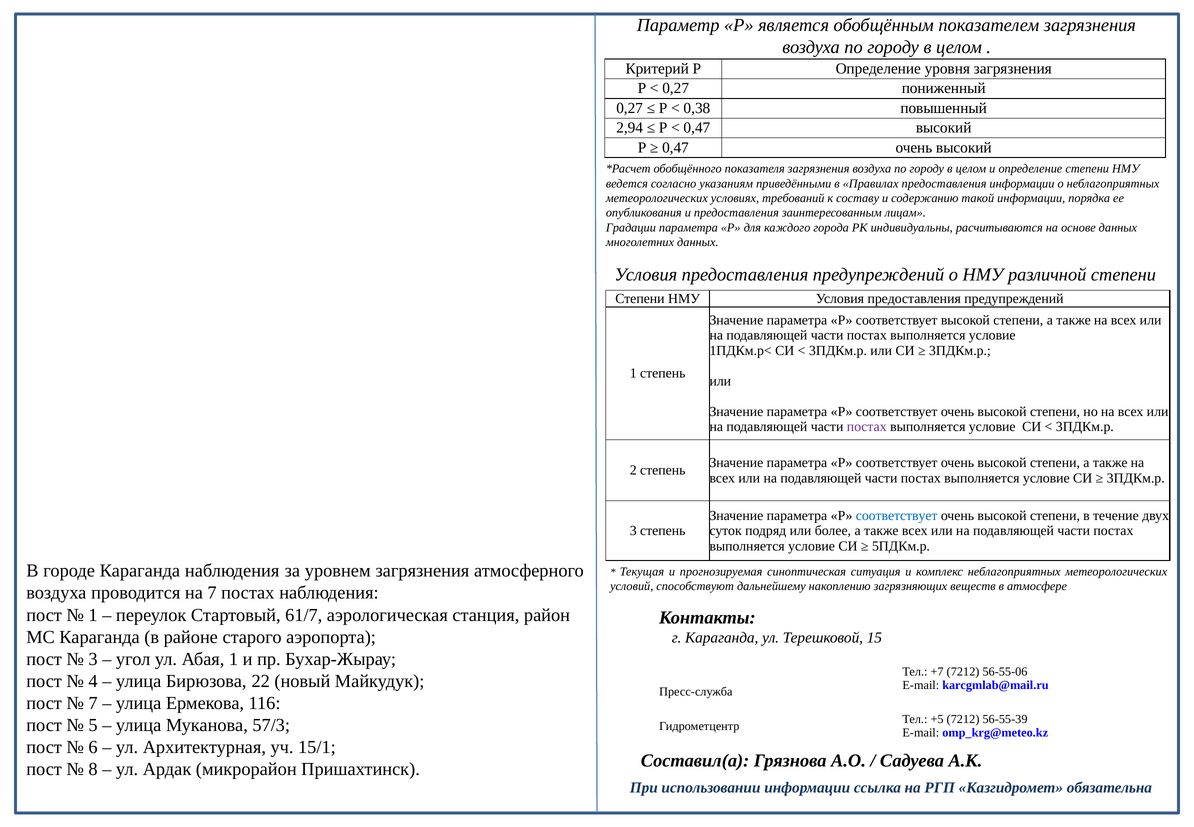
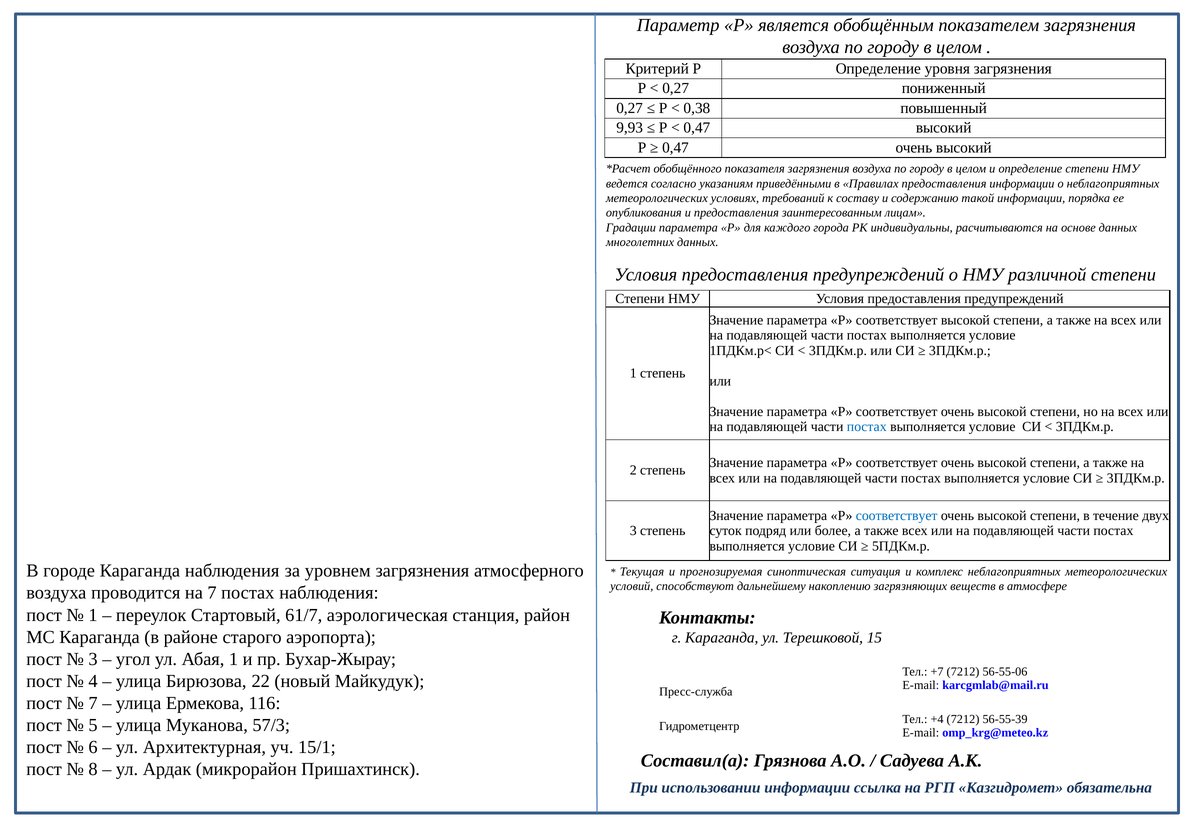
2,94: 2,94 -> 9,93 (630, 128)
постах colour: purple -> blue (867, 427)
+5: +5 -> +4 (937, 719)
